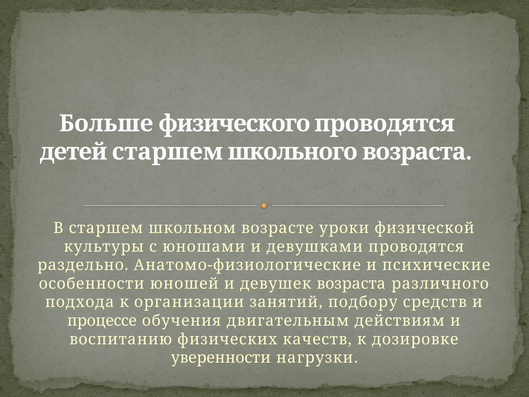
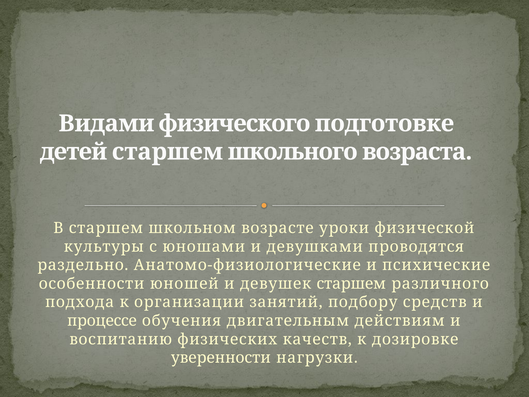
Больше: Больше -> Видами (106, 123)
физического проводятся: проводятся -> подготовке (385, 123)
девушек возраста: возраста -> старшем (351, 284)
